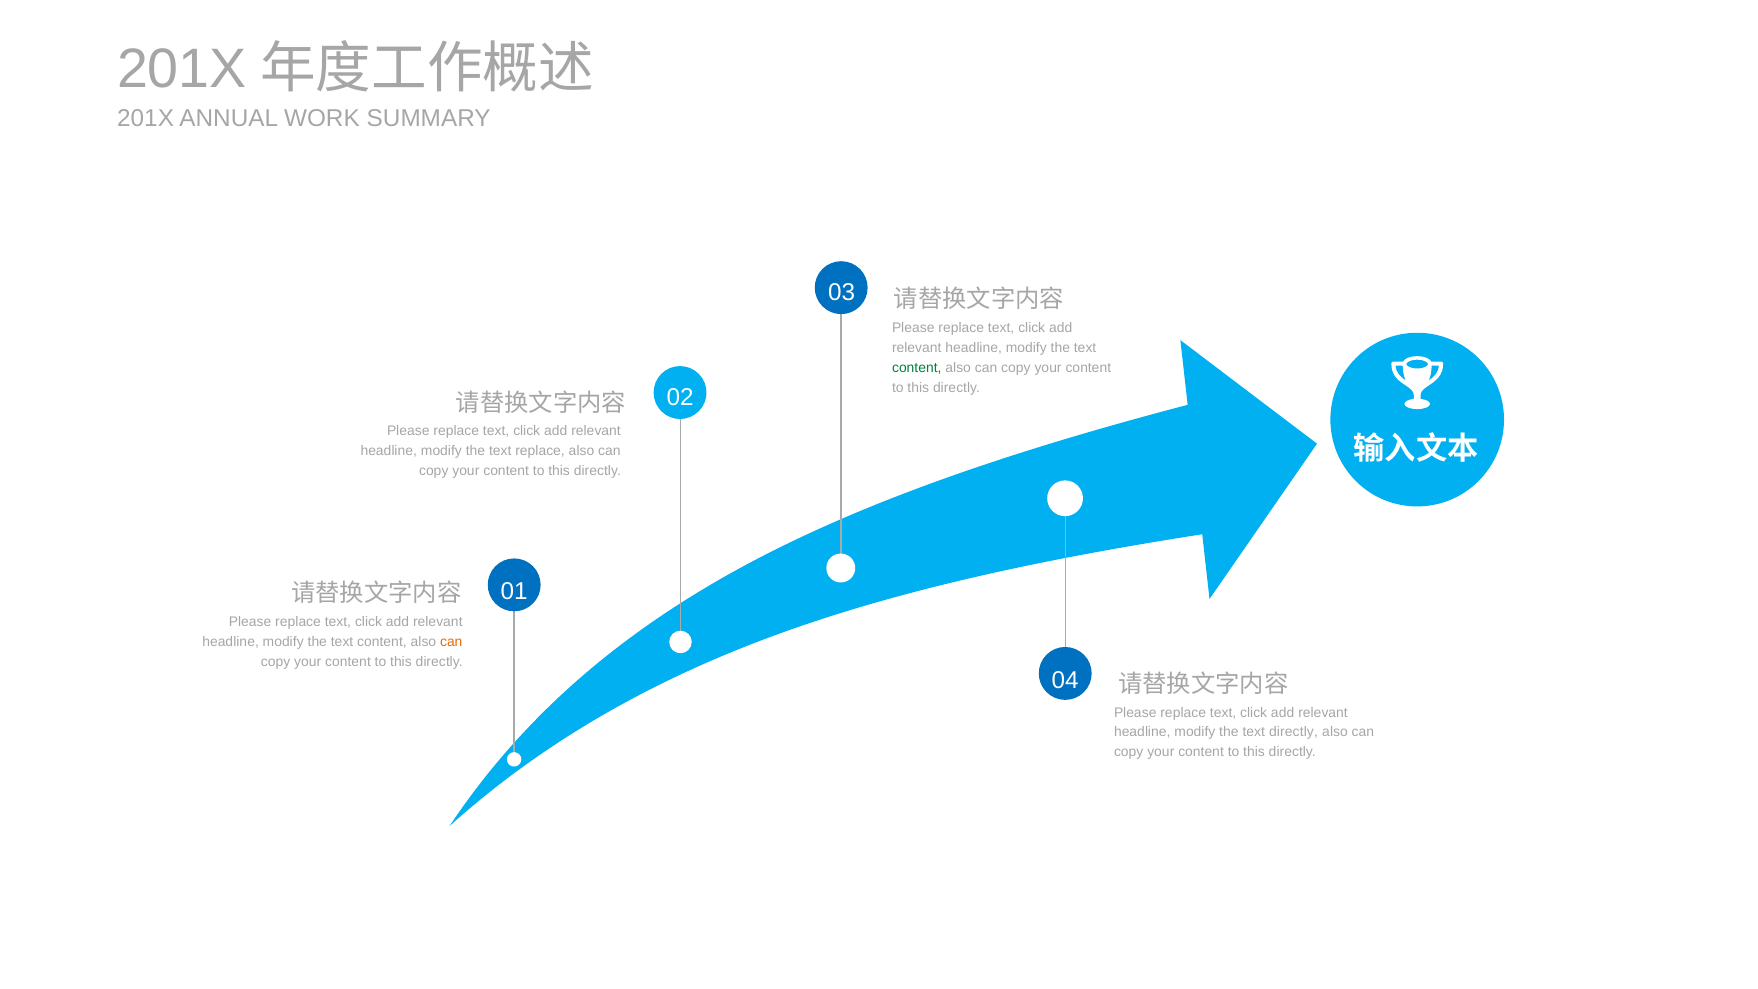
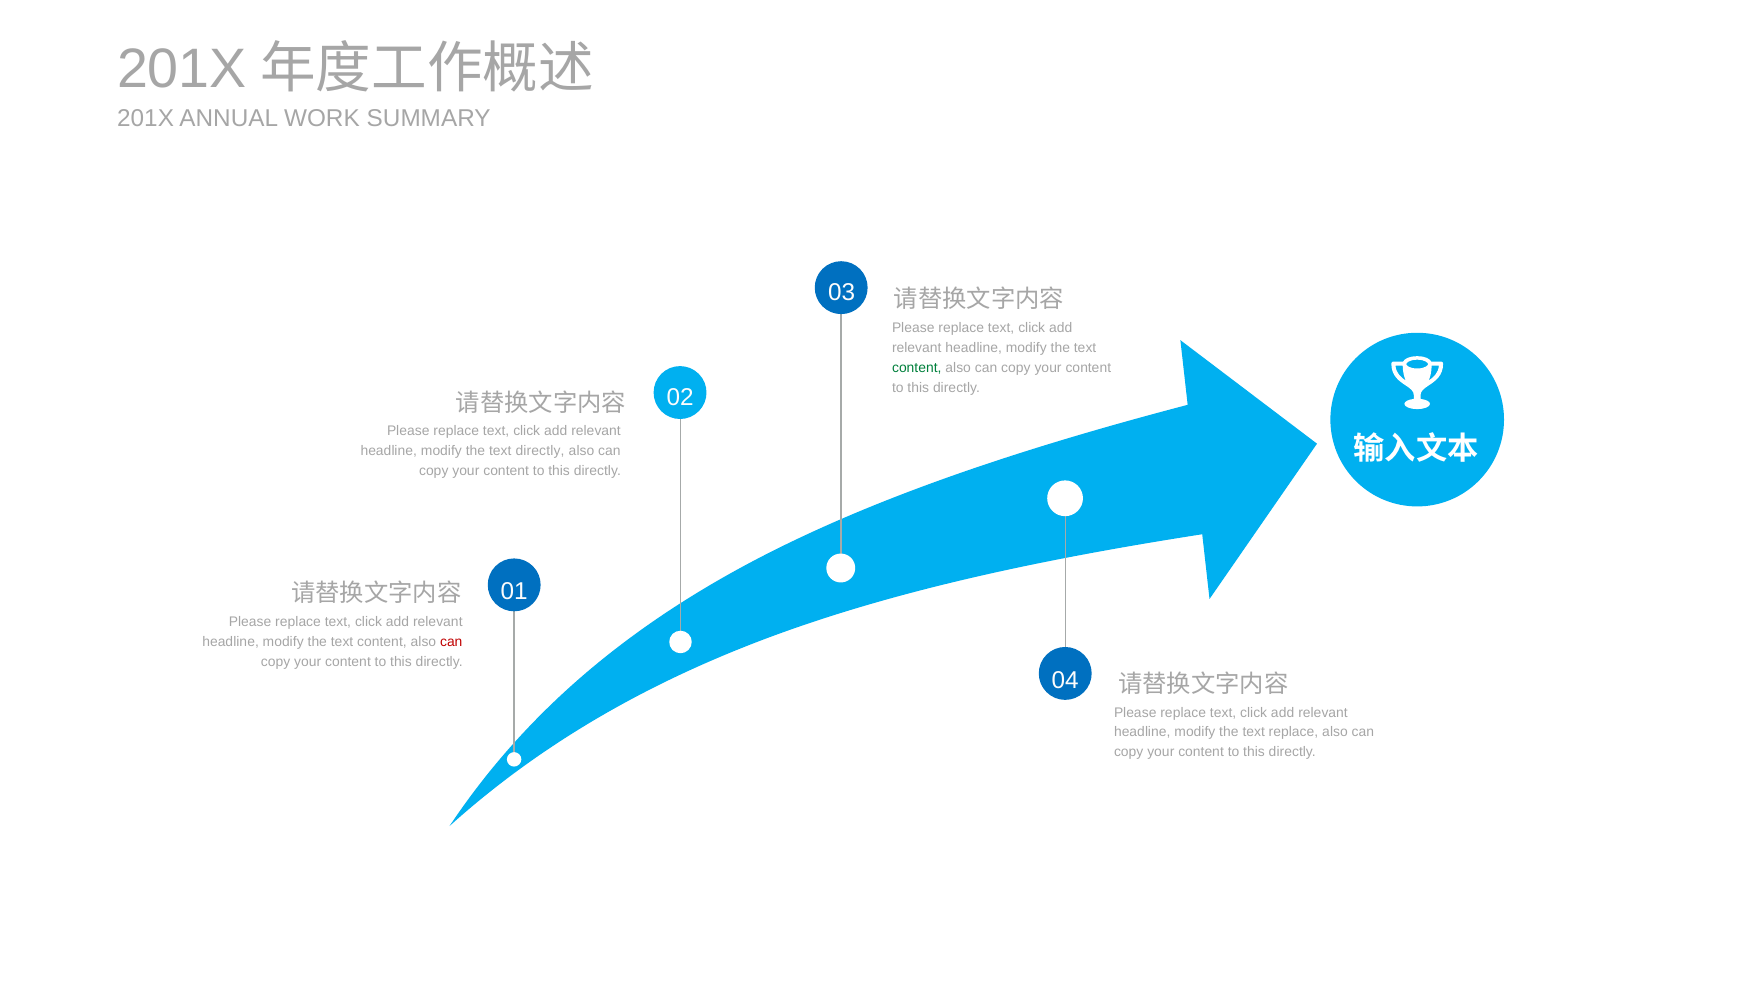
text replace: replace -> directly (540, 451)
can colour: orange -> red (451, 641)
text directly: directly -> replace (1294, 732)
